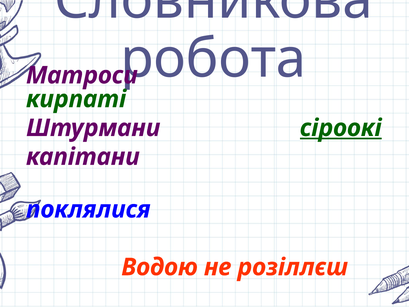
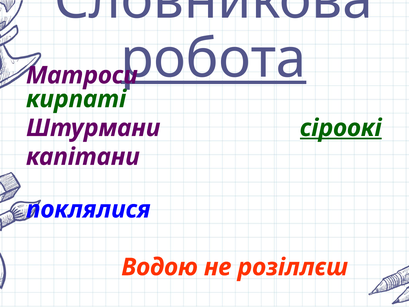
робота underline: none -> present (213, 59)
